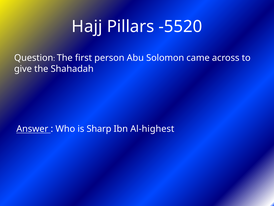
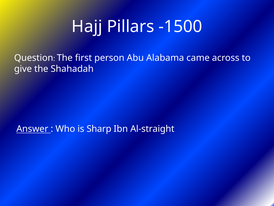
-5520: -5520 -> -1500 (180, 27)
Solomon: Solomon -> Alabama (165, 58)
Al-highest: Al-highest -> Al-straight (152, 128)
